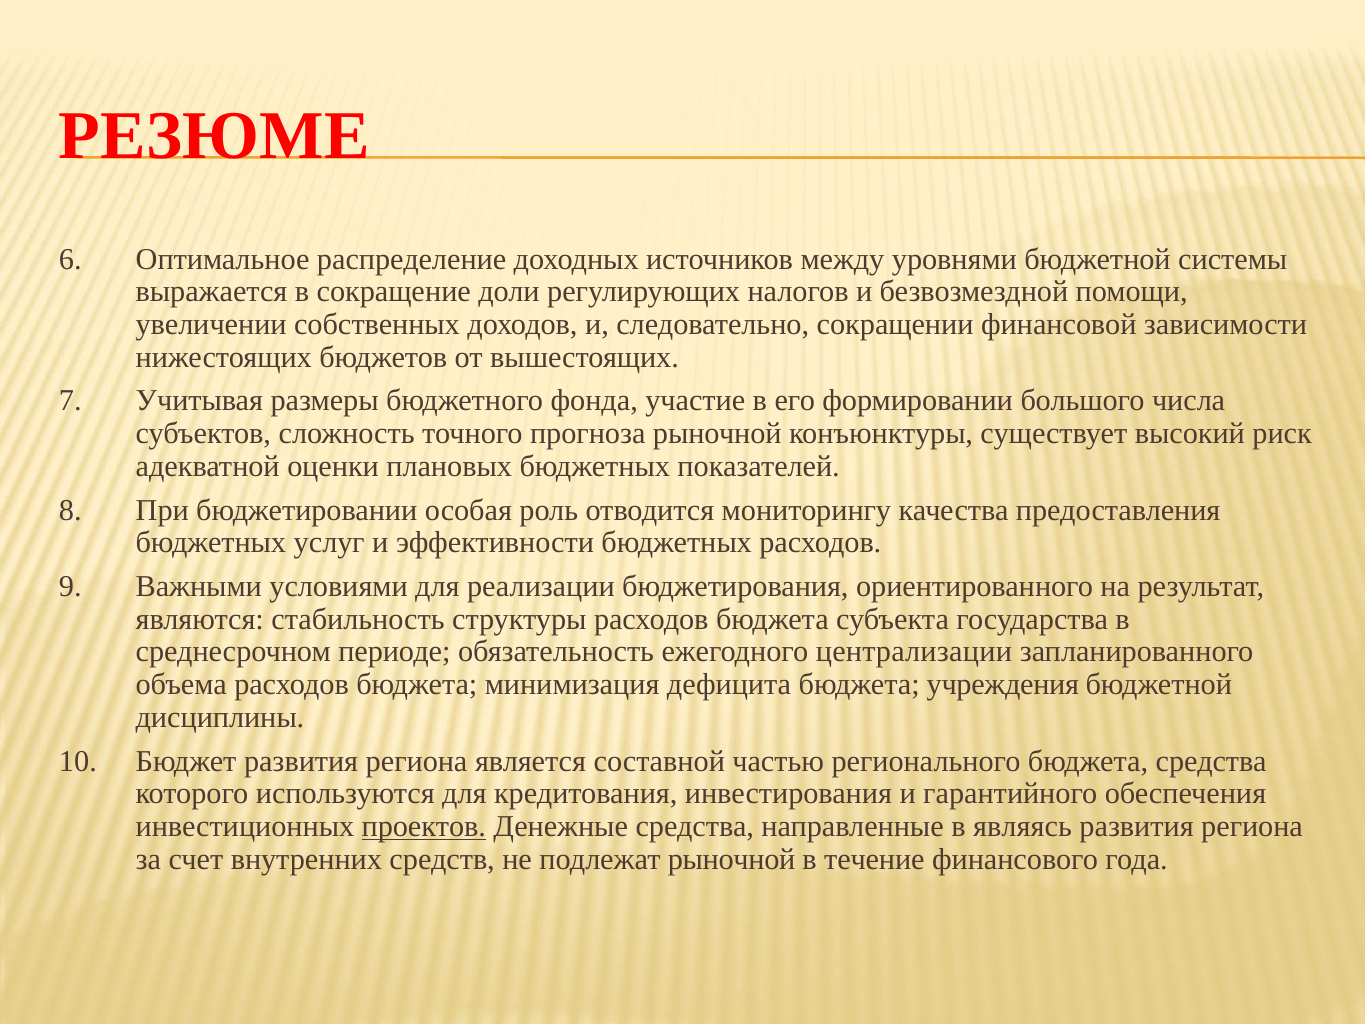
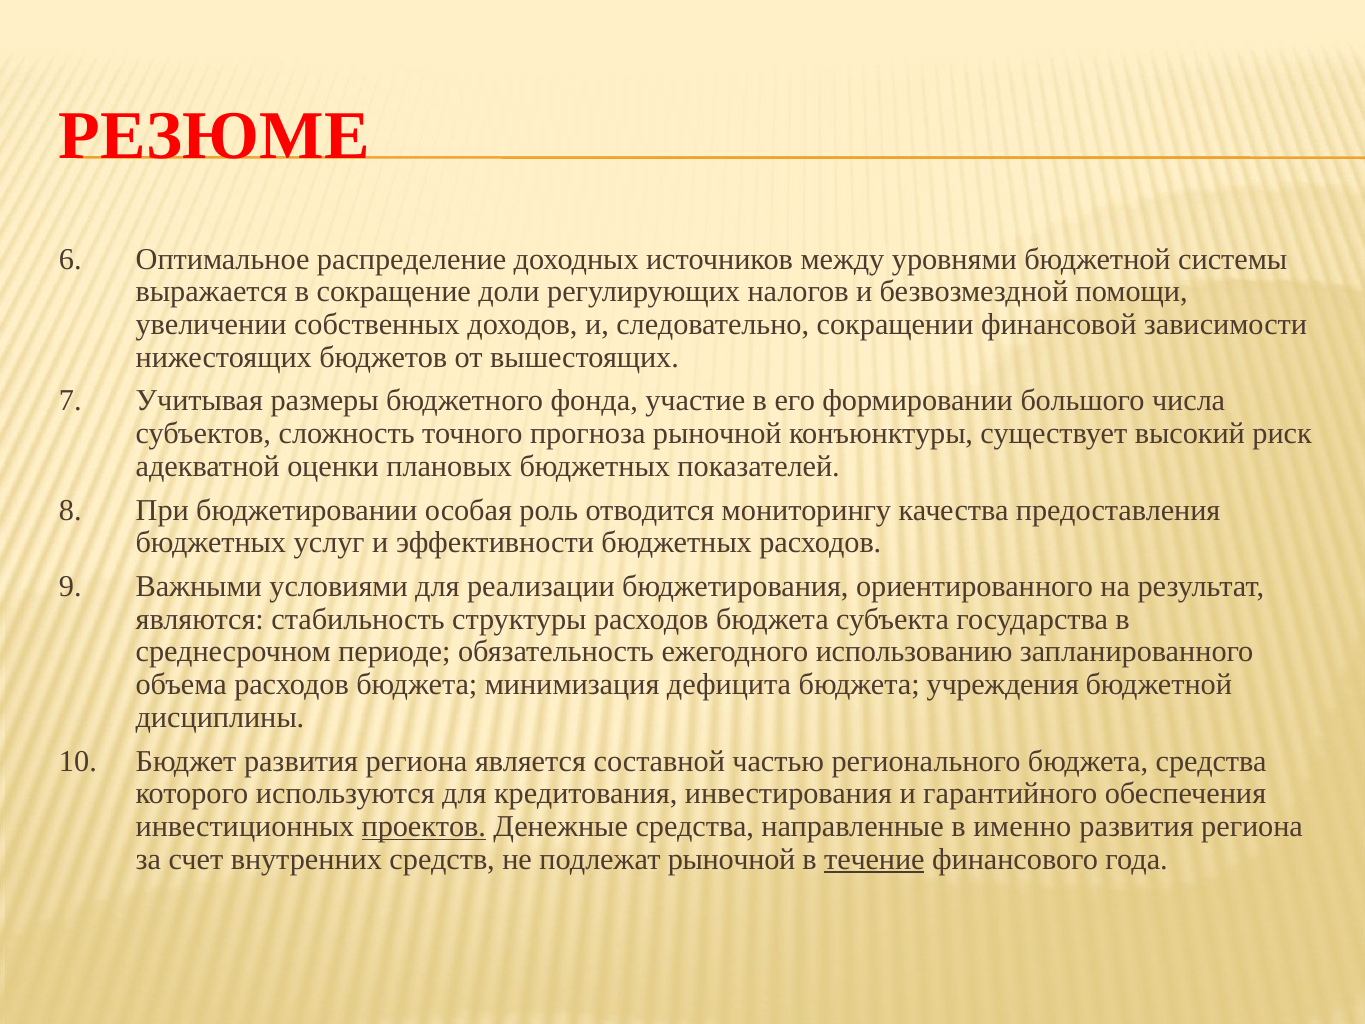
централизации: централизации -> использованию (914, 652)
являясь: являясь -> именно (1022, 826)
течение underline: none -> present (874, 859)
